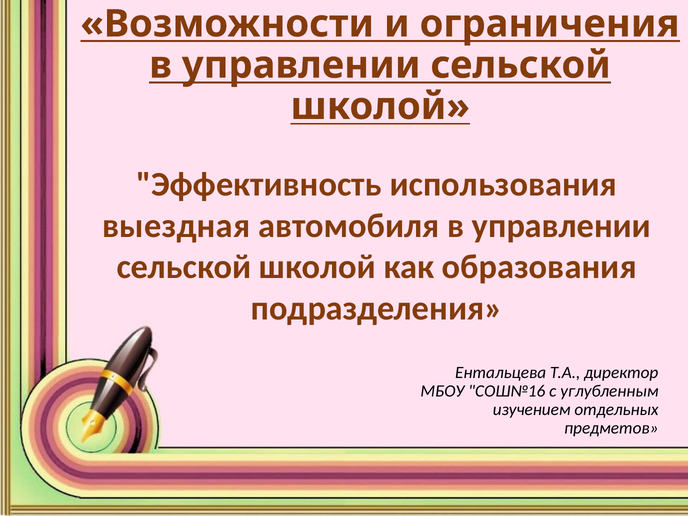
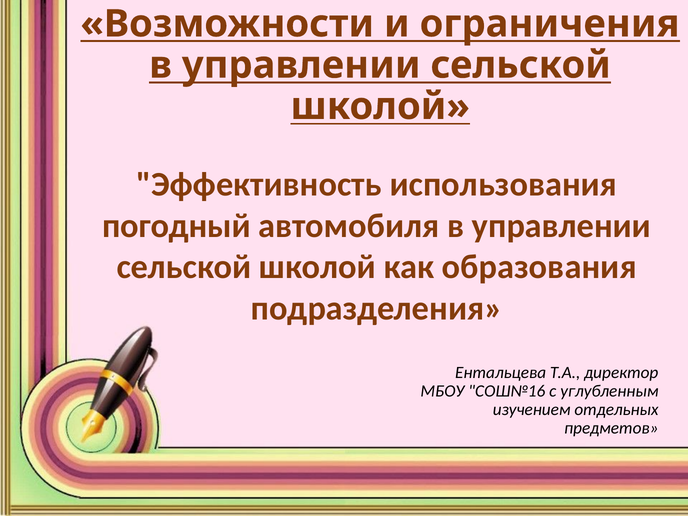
выездная: выездная -> погодный (176, 226)
